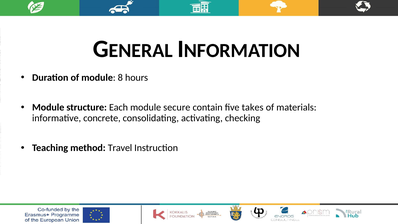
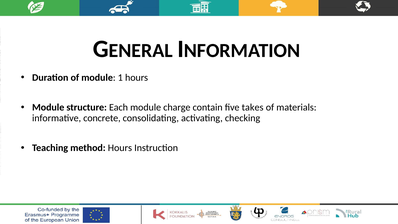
8: 8 -> 1 (120, 78)
secure: secure -> charge (177, 107)
method Travel: Travel -> Hours (120, 148)
